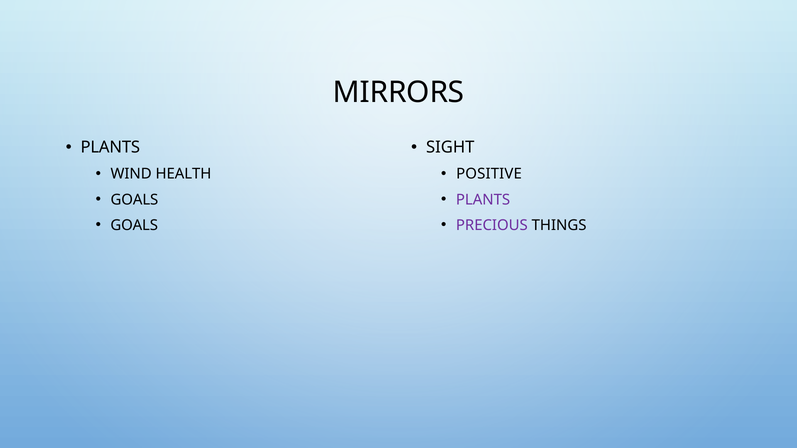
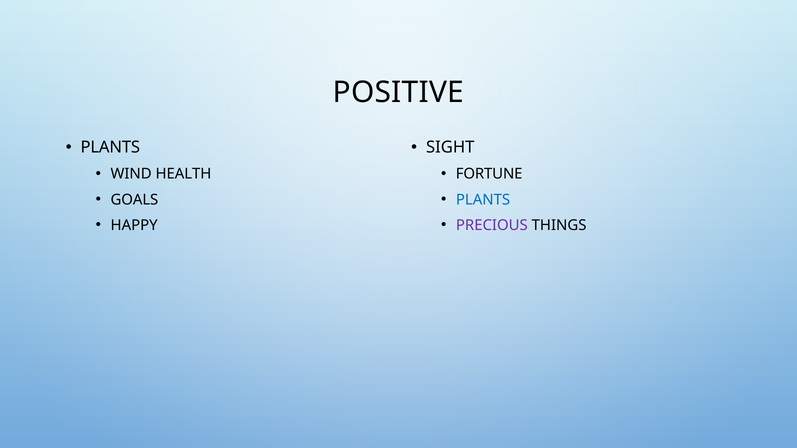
MIRRORS: MIRRORS -> POSITIVE (398, 92)
POSITIVE: POSITIVE -> FORTUNE (489, 174)
PLANTS colour: purple -> blue (483, 200)
GOALS: GOALS -> HAPPY (134, 225)
